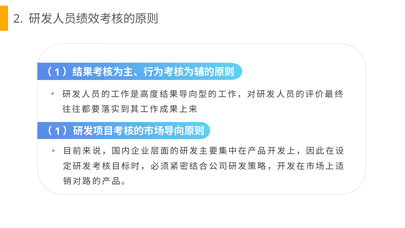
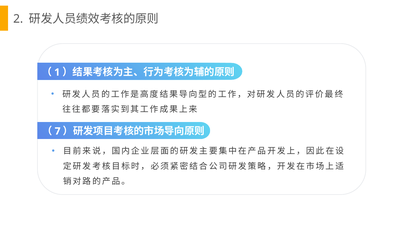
1: 1 -> 7 (58, 131)
